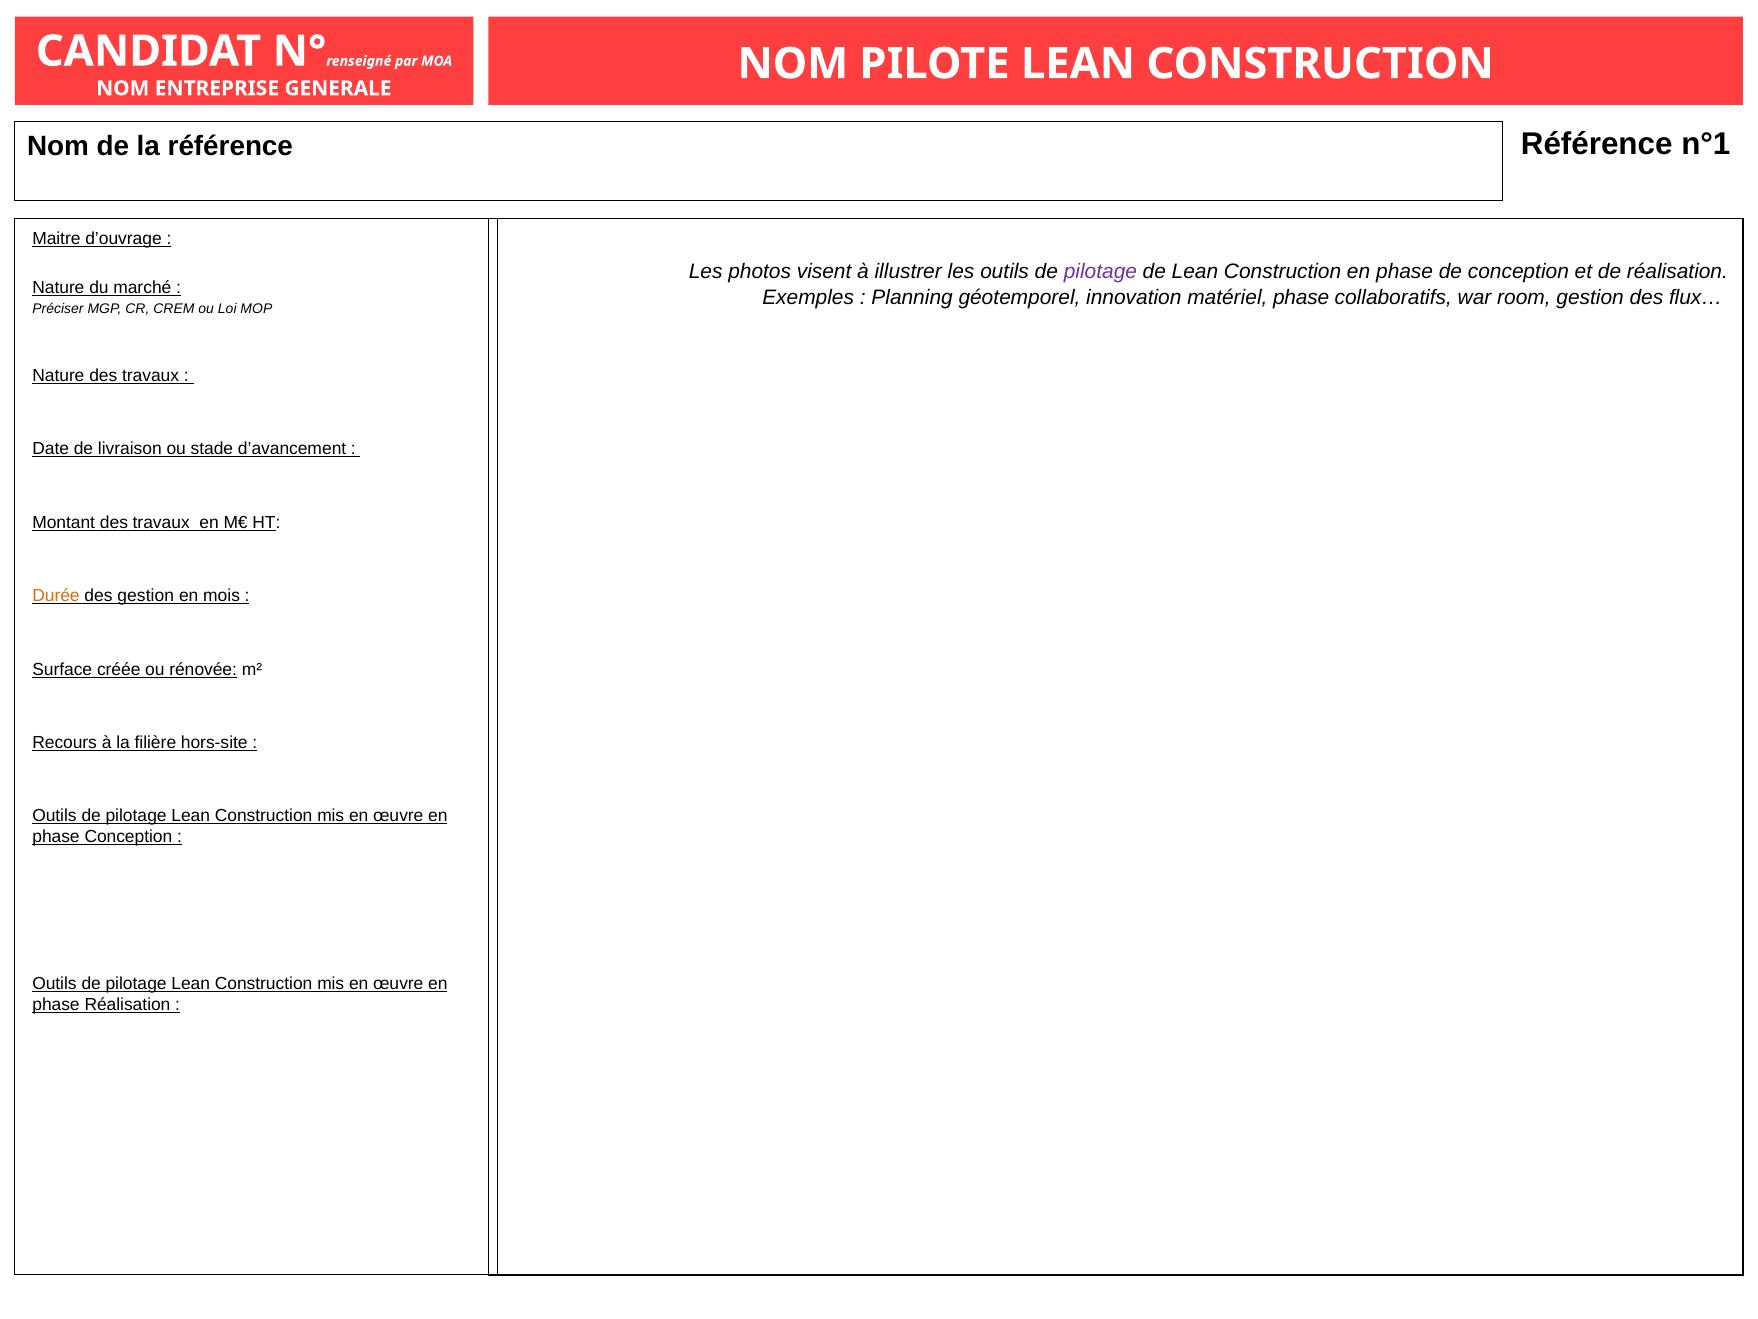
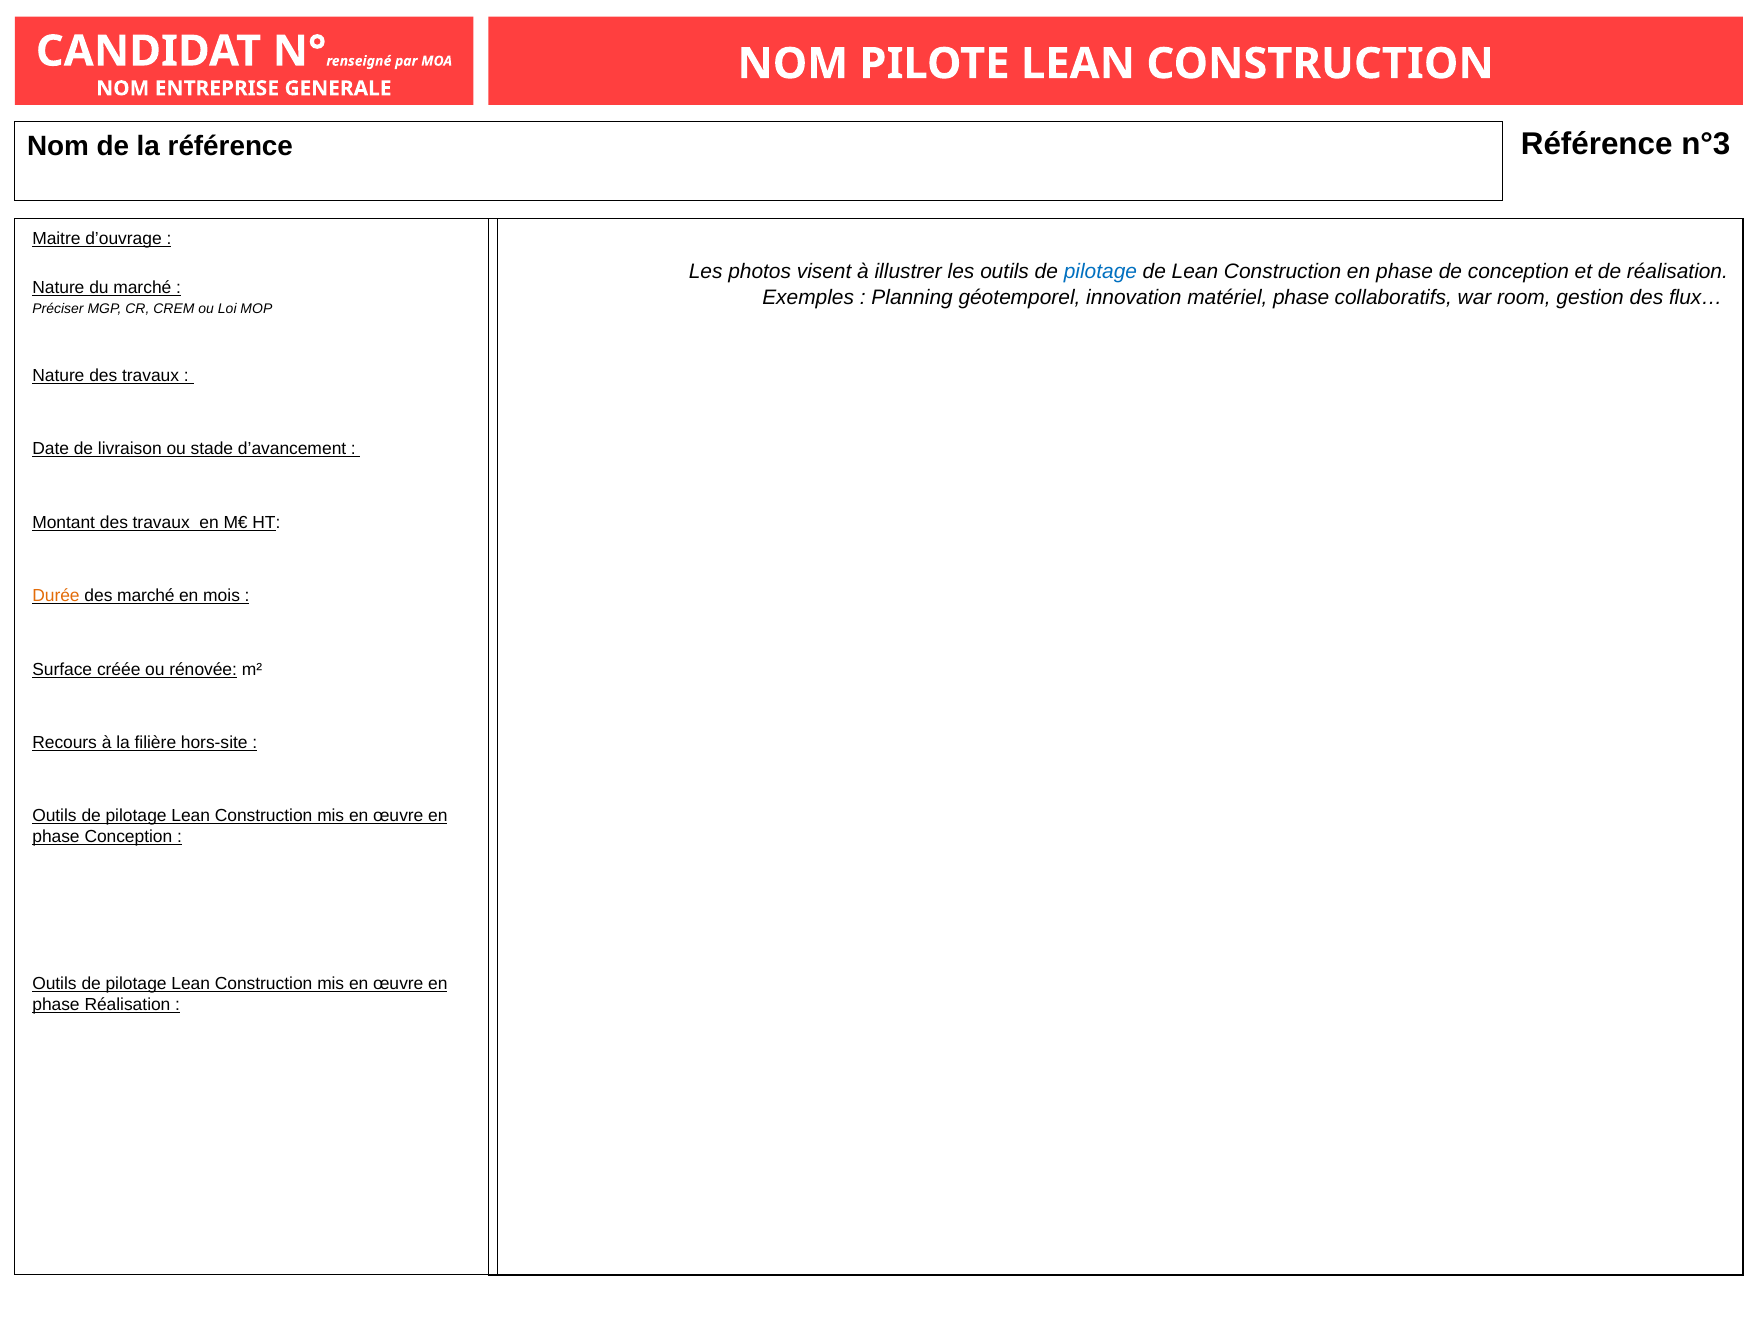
n°1: n°1 -> n°3 (1706, 144)
pilotage colour: purple -> blue (1100, 272)
des gestion: gestion -> marché (146, 596)
